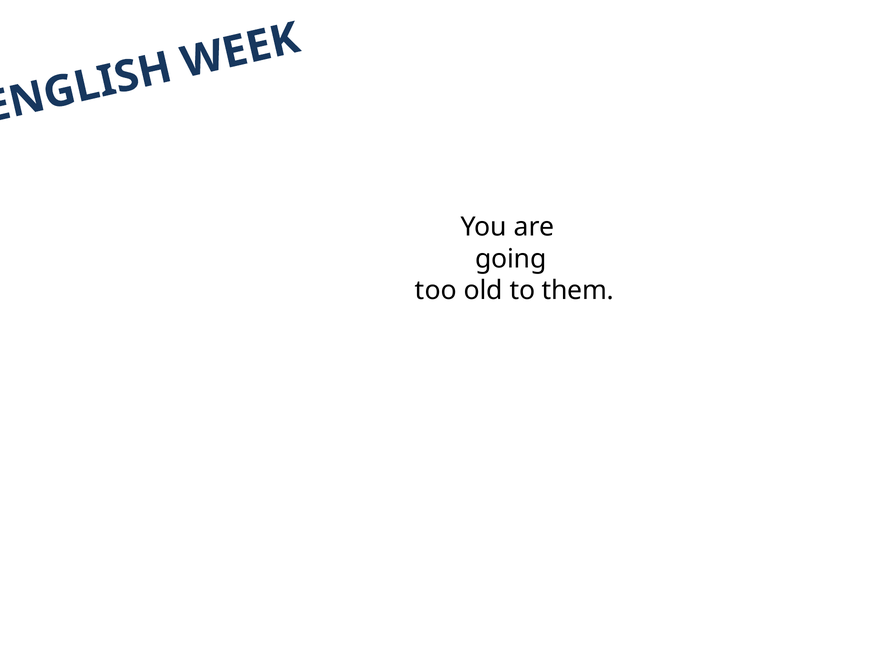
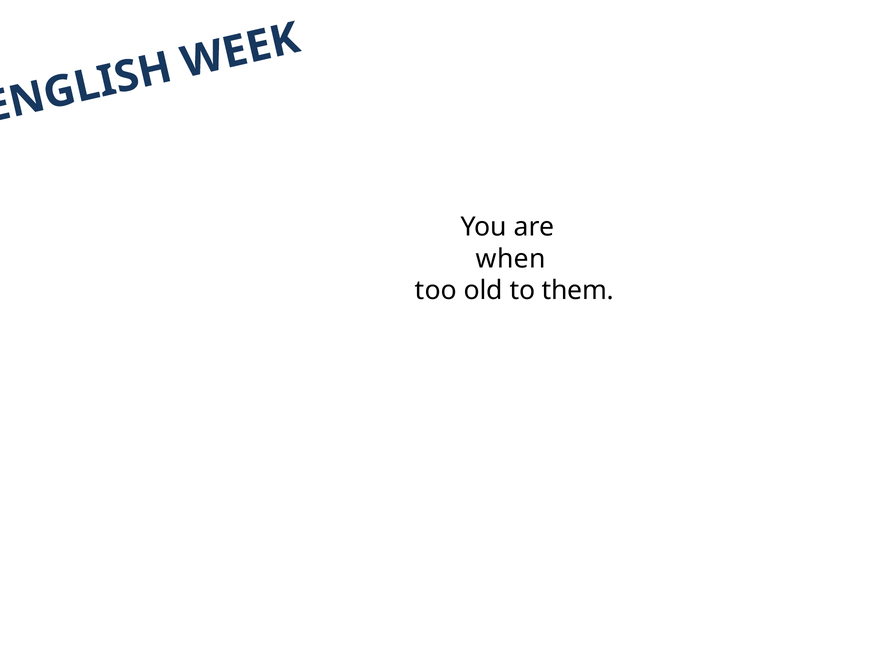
going: going -> when (511, 259)
